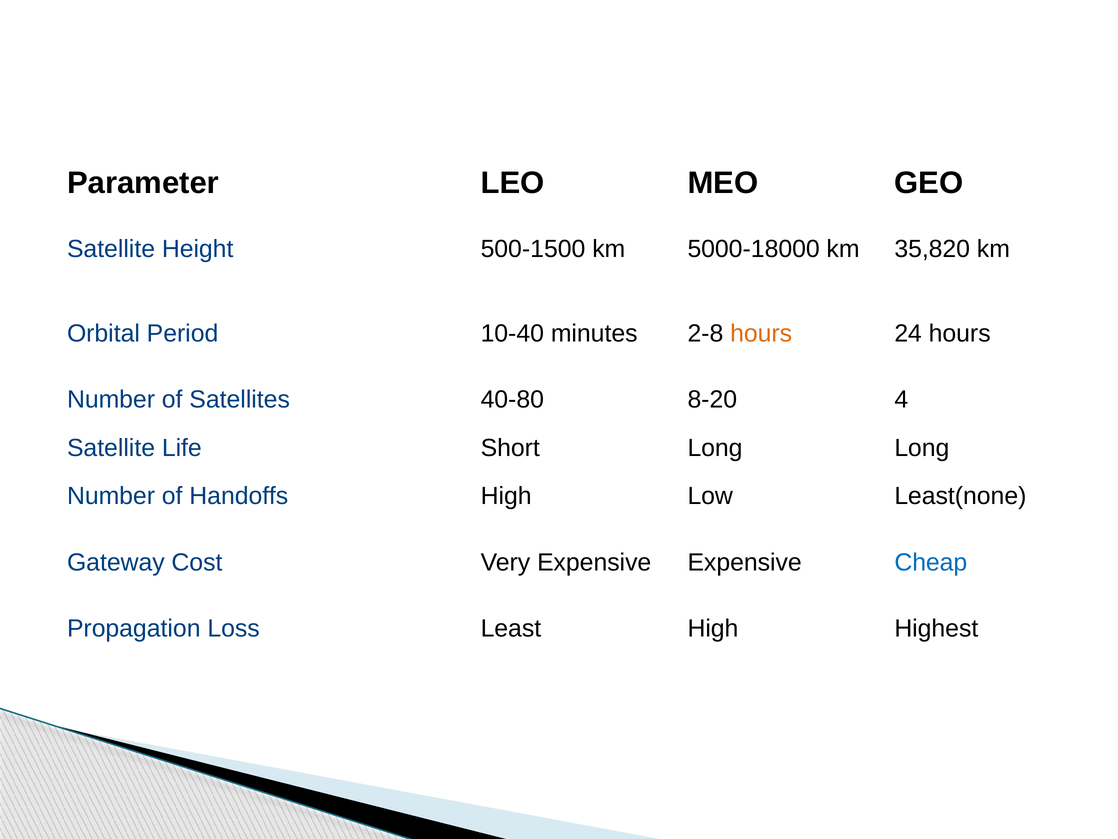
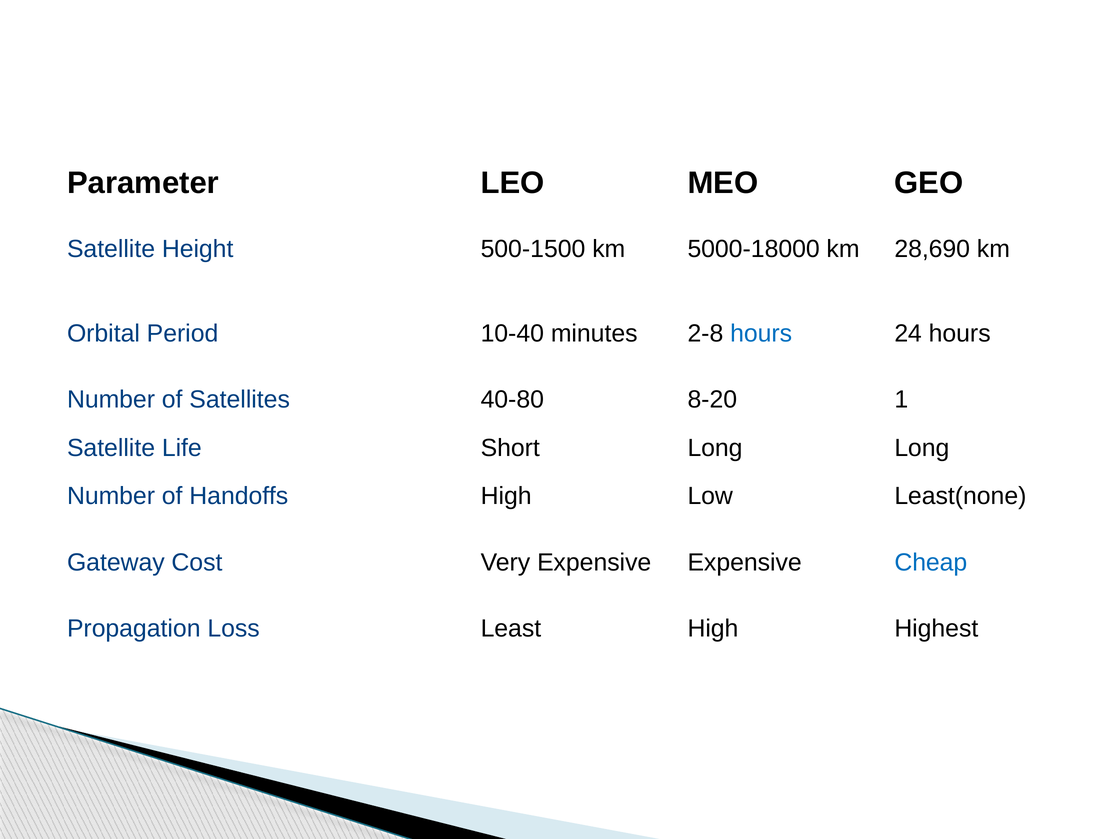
35,820: 35,820 -> 28,690 (932, 249)
hours colour: orange -> blue (761, 333)
4: 4 -> 1 (901, 400)
